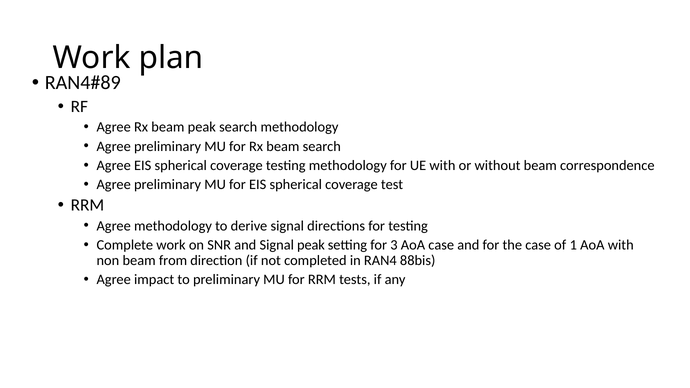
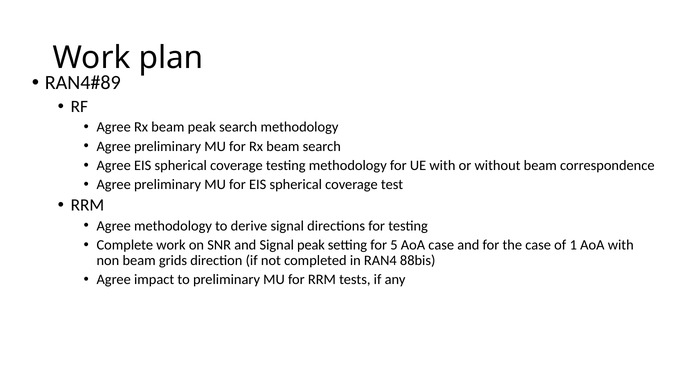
3: 3 -> 5 (394, 245)
from: from -> grids (173, 261)
